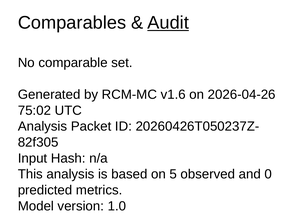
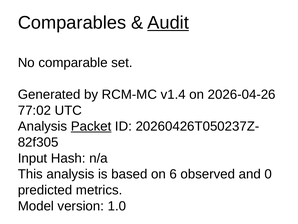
v1.6: v1.6 -> v1.4 (173, 94)
75:02: 75:02 -> 77:02 (34, 110)
Packet underline: none -> present (91, 126)
5: 5 -> 6 (173, 174)
